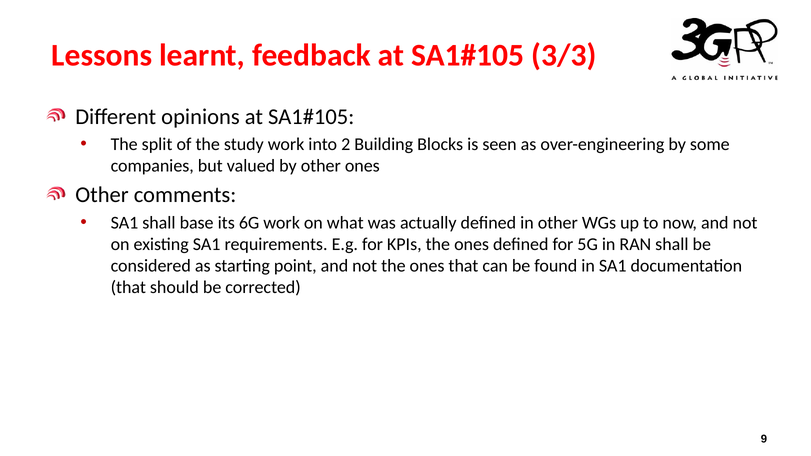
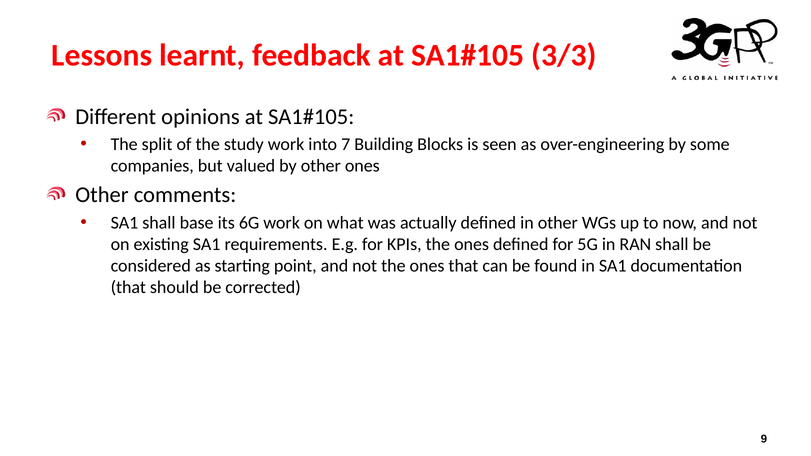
2: 2 -> 7 (346, 144)
